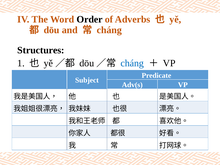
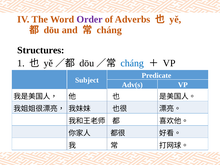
Order colour: black -> purple (90, 19)
